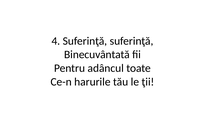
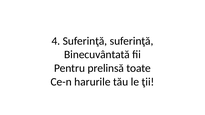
adâncul: adâncul -> prelinsă (106, 68)
